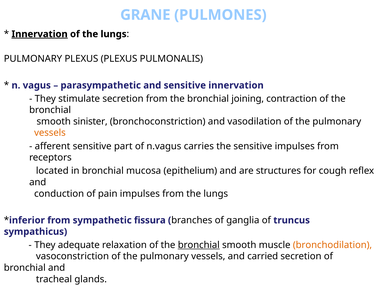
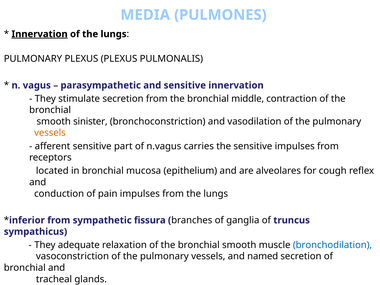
GRANE: GRANE -> MEDIA (145, 15)
joining: joining -> middle (248, 99)
structures: structures -> alveolares (278, 171)
bronchial underline: present -> none (199, 245)
bronchodilation colour: orange -> blue (332, 245)
carried: carried -> named (263, 256)
